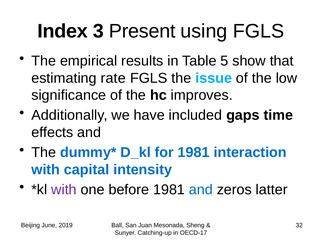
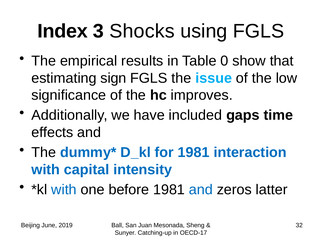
Present: Present -> Shocks (142, 31)
5: 5 -> 0 (224, 61)
rate: rate -> sign (113, 78)
with colour: purple -> blue (64, 190)
